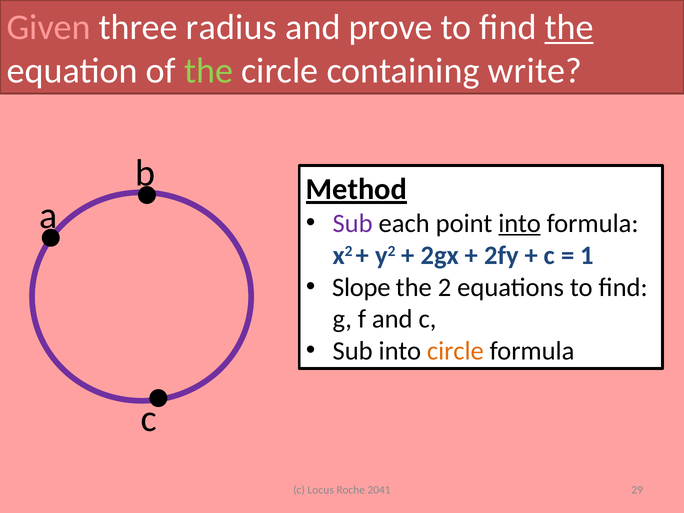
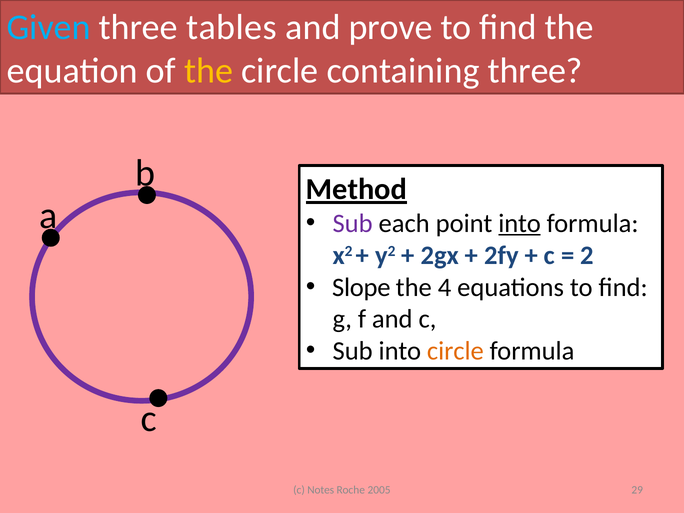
Given colour: pink -> light blue (49, 28)
radius: radius -> tables (231, 28)
the underline: present -> none (569, 28)
the colour: light green -> yellow (209, 71)
containing write: write -> three (535, 71)
1: 1 -> 2 (587, 255)
2: 2 -> 4 (445, 287)
Locus: Locus -> Notes (321, 490)
2041: 2041 -> 2005 (379, 490)
